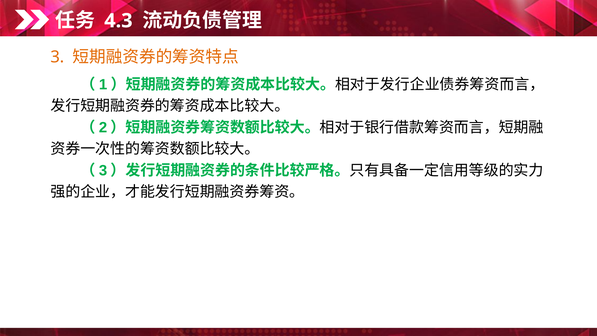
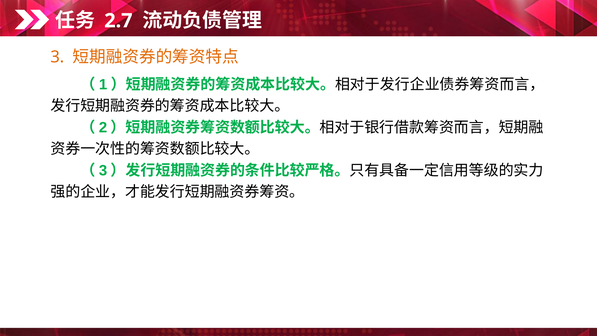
4.3: 4.3 -> 2.7 (118, 21)
